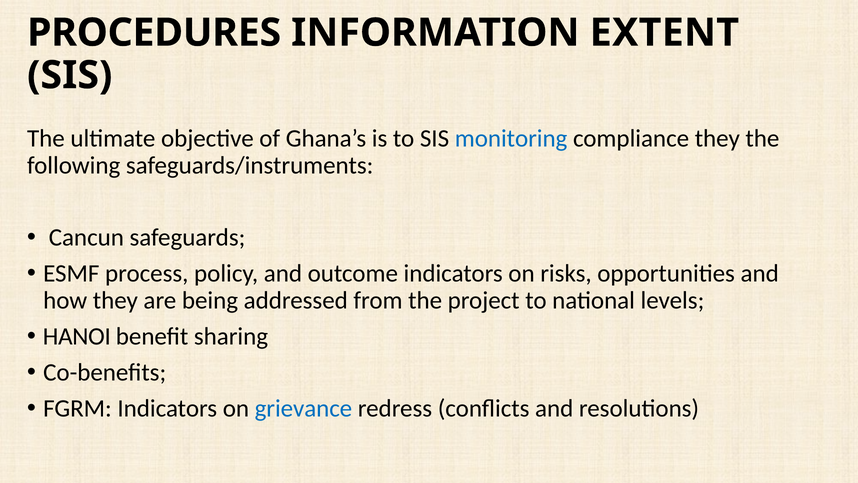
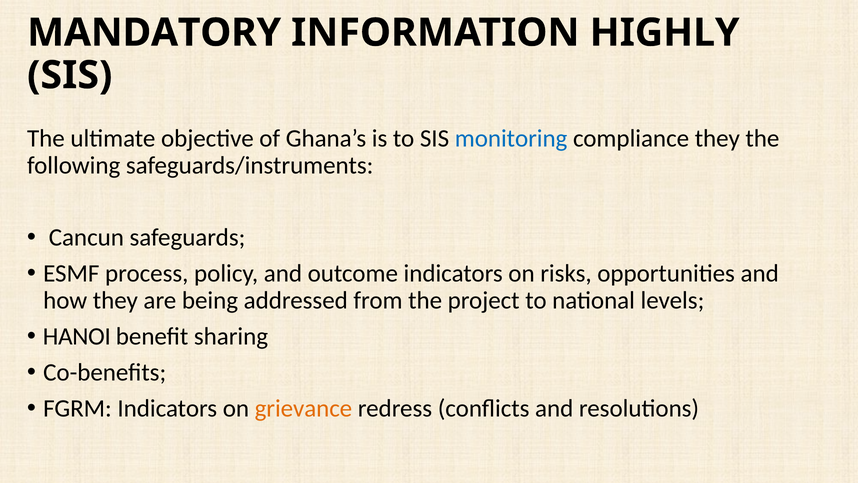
PROCEDURES: PROCEDURES -> MANDATORY (154, 33)
EXTENT: EXTENT -> HIGHLY (665, 33)
grievance colour: blue -> orange (303, 408)
